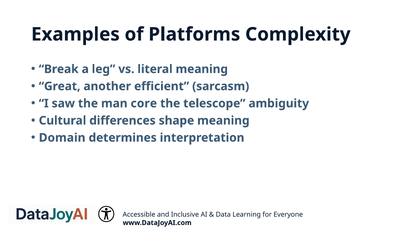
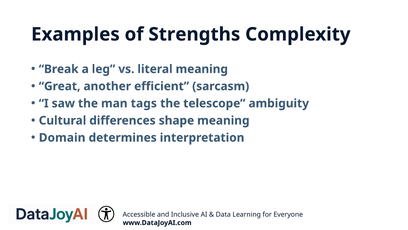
Platforms: Platforms -> Strengths (194, 34)
core: core -> tags (144, 103)
